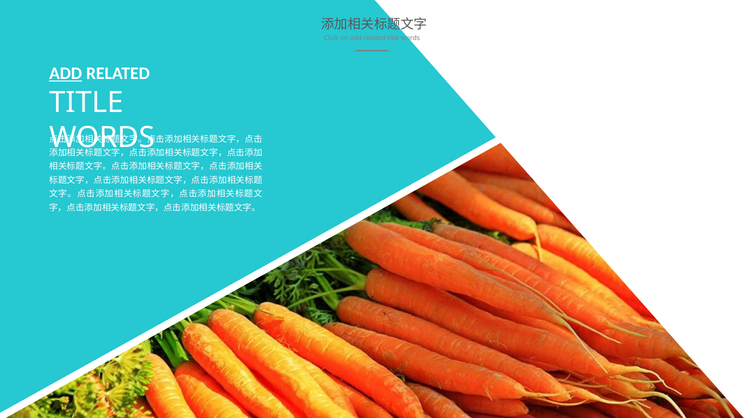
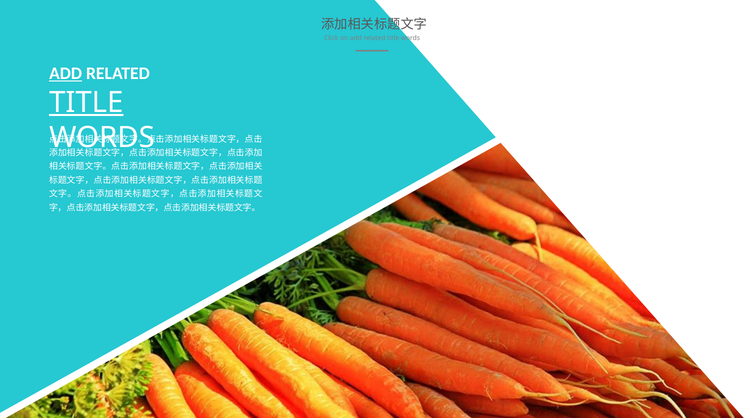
TITLE underline: none -> present (86, 103)
